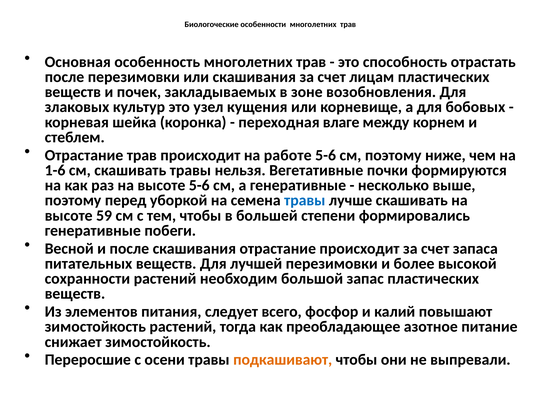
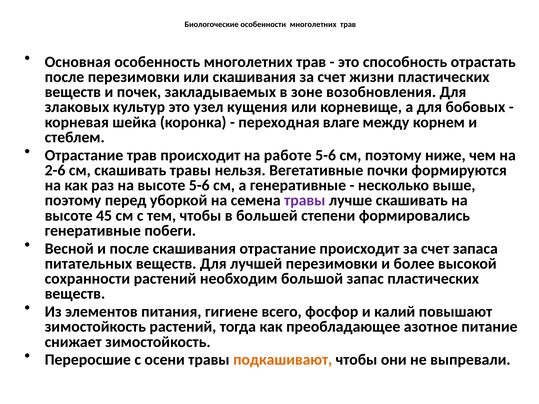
лицам: лицам -> жизни (372, 77)
1-6: 1-6 -> 2-6 (55, 170)
травы colour: blue -> purple (305, 201)
59: 59 -> 45 (104, 216)
следует: следует -> гигиене (231, 312)
